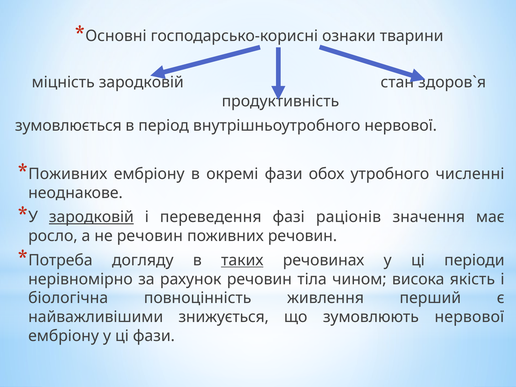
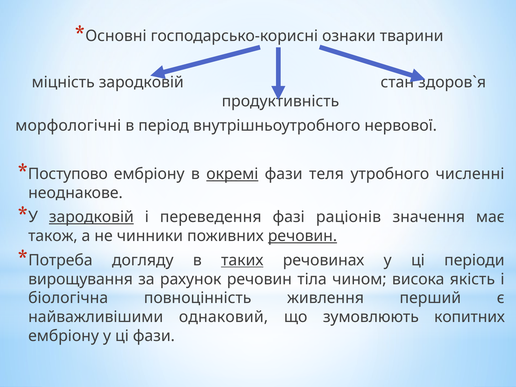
зумовлюється: зумовлюється -> морфологічні (68, 126)
Поживних: Поживних -> Поступово (68, 174)
окремі underline: none -> present (232, 174)
обох: обох -> теля (326, 174)
росло: росло -> також (53, 236)
не речовин: речовин -> чинники (150, 236)
речовин underline: none -> present (302, 236)
нерівномірно: нерівномірно -> вирощування (81, 279)
знижується: знижується -> однаковий (223, 317)
зумовлюють нервової: нервової -> копитних (470, 317)
